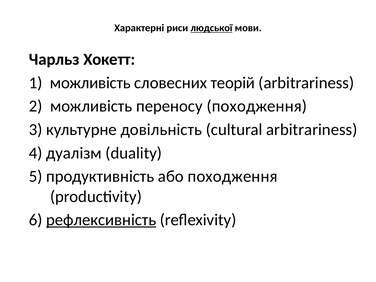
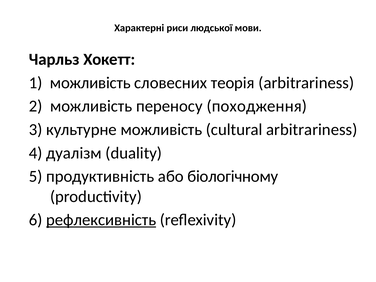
людської underline: present -> none (211, 28)
теорій: теорій -> теорія (233, 83)
культурне довільність: довільність -> можливість (161, 130)
або походження: походження -> біологічному (233, 176)
